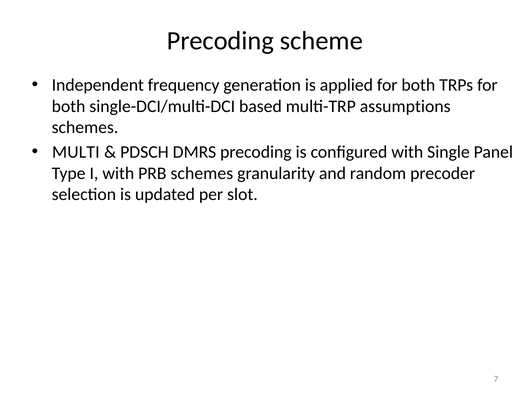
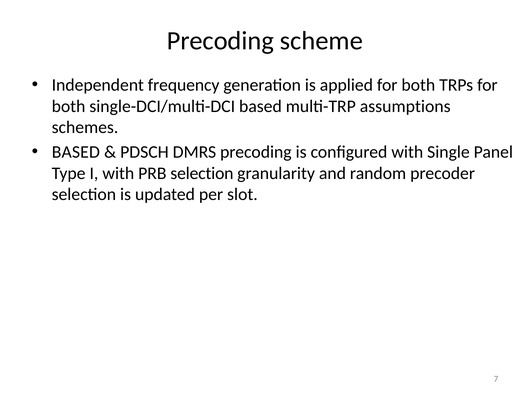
MULTI: MULTI -> BASED (76, 152)
PRB schemes: schemes -> selection (202, 173)
